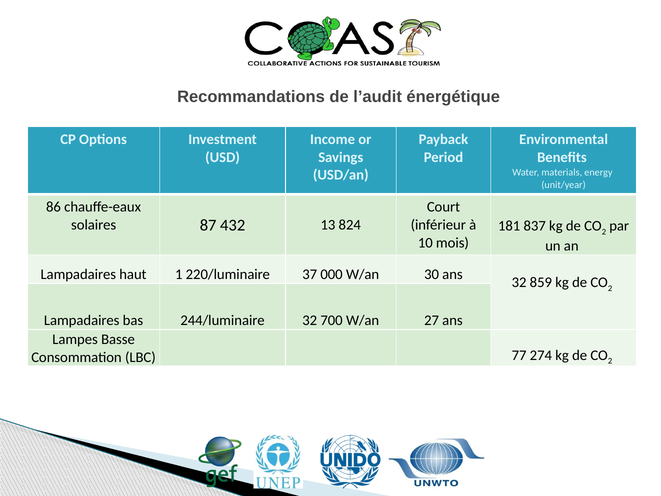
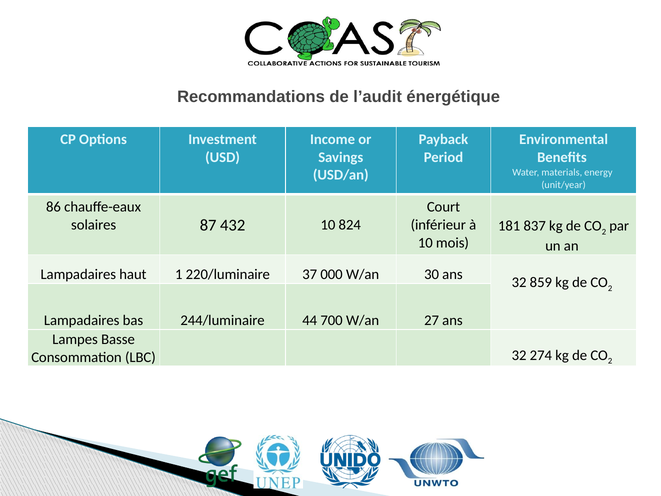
432 13: 13 -> 10 (328, 225)
244/luminaire 32: 32 -> 44 (310, 320)
LBC 77: 77 -> 32 (519, 355)
